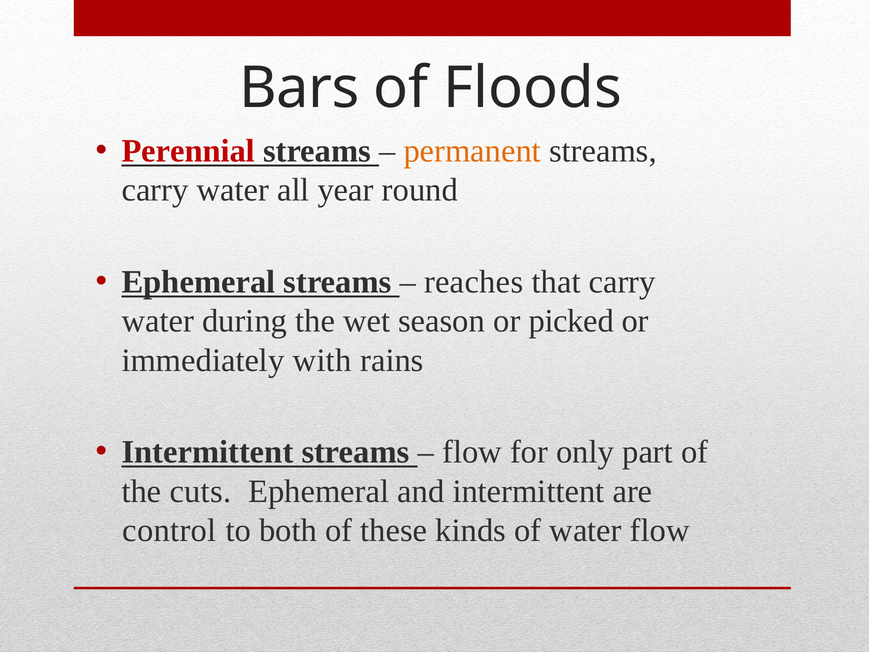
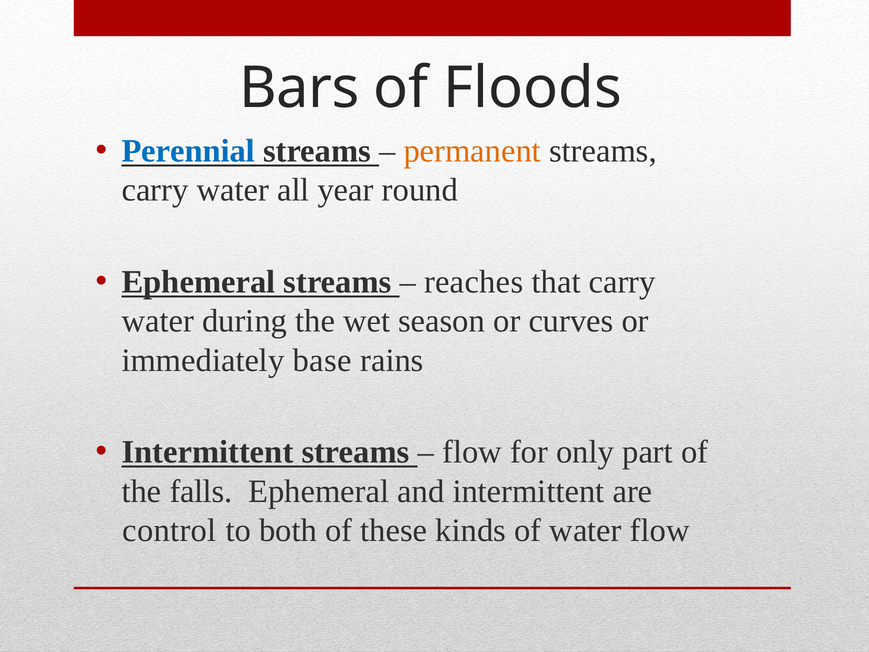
Perennial colour: red -> blue (188, 151)
picked: picked -> curves (571, 321)
with: with -> base (322, 360)
cuts: cuts -> falls (201, 491)
